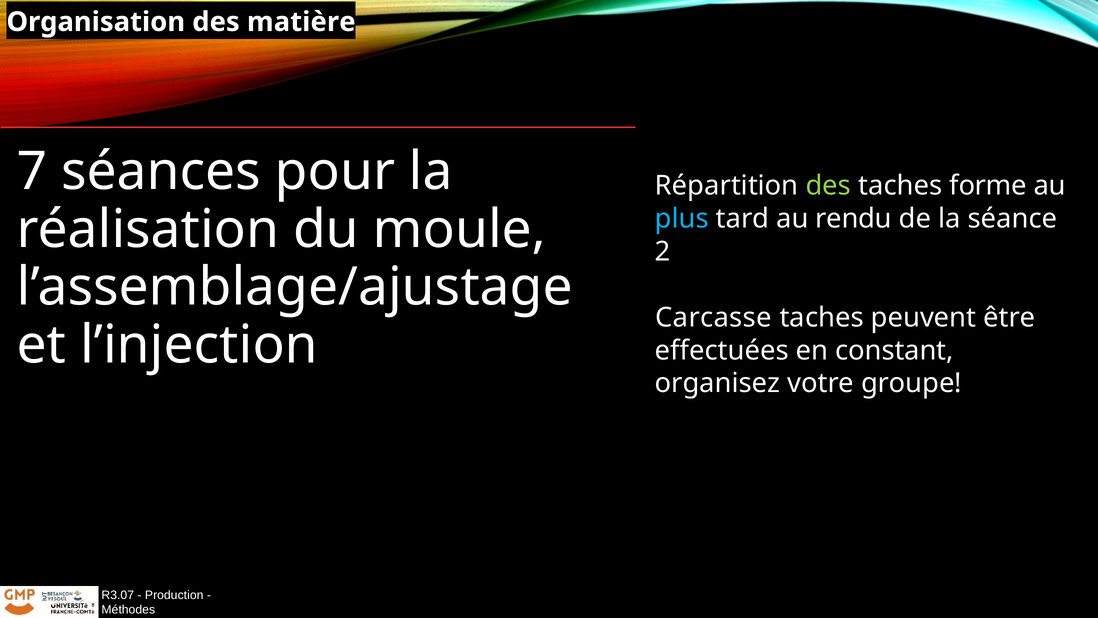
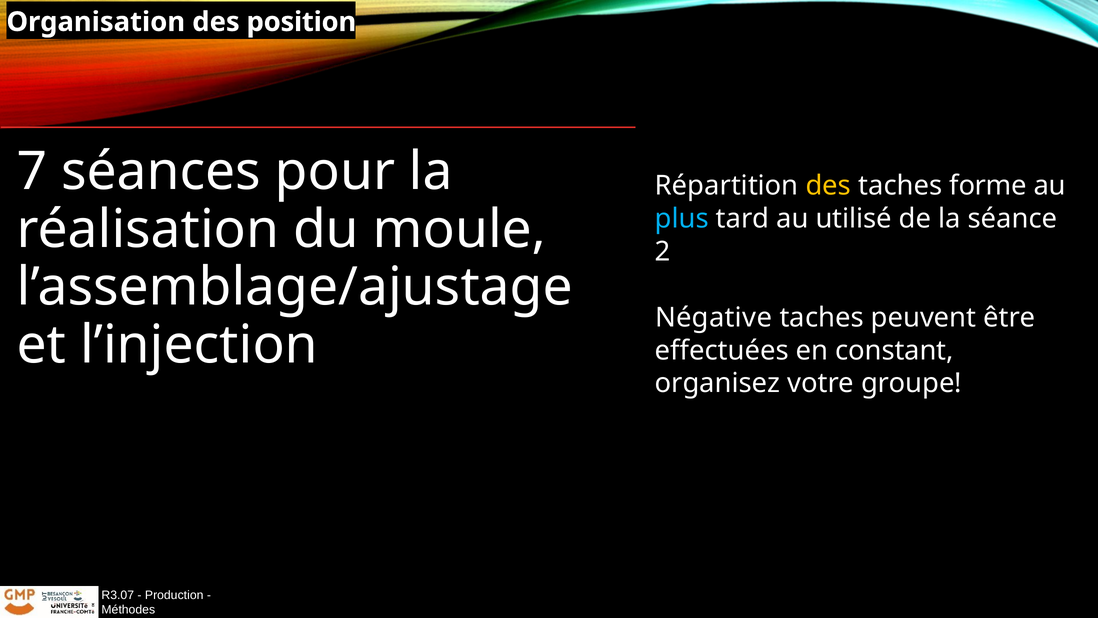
matière: matière -> position (301, 22)
des colour: light green -> yellow (828, 186)
rendu: rendu -> utilisé (854, 218)
Carcasse: Carcasse -> Négative (714, 317)
